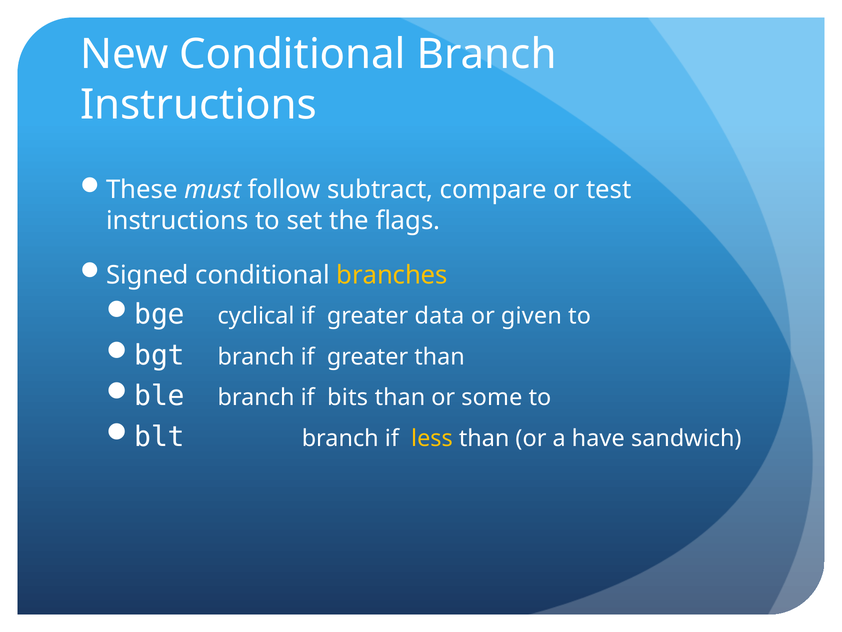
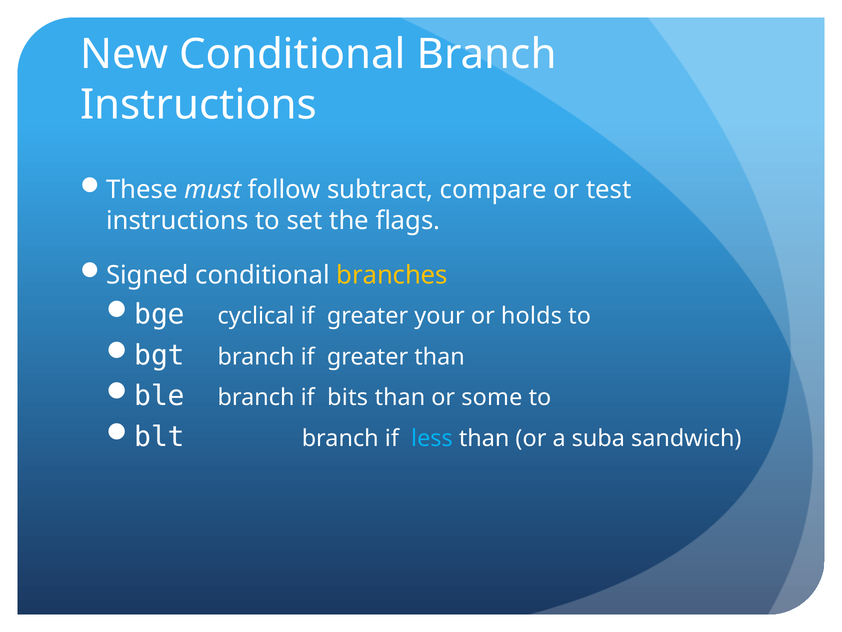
data: data -> your (440, 316)
given: given -> holds (531, 316)
less colour: yellow -> light blue (432, 438)
have: have -> suba (598, 438)
